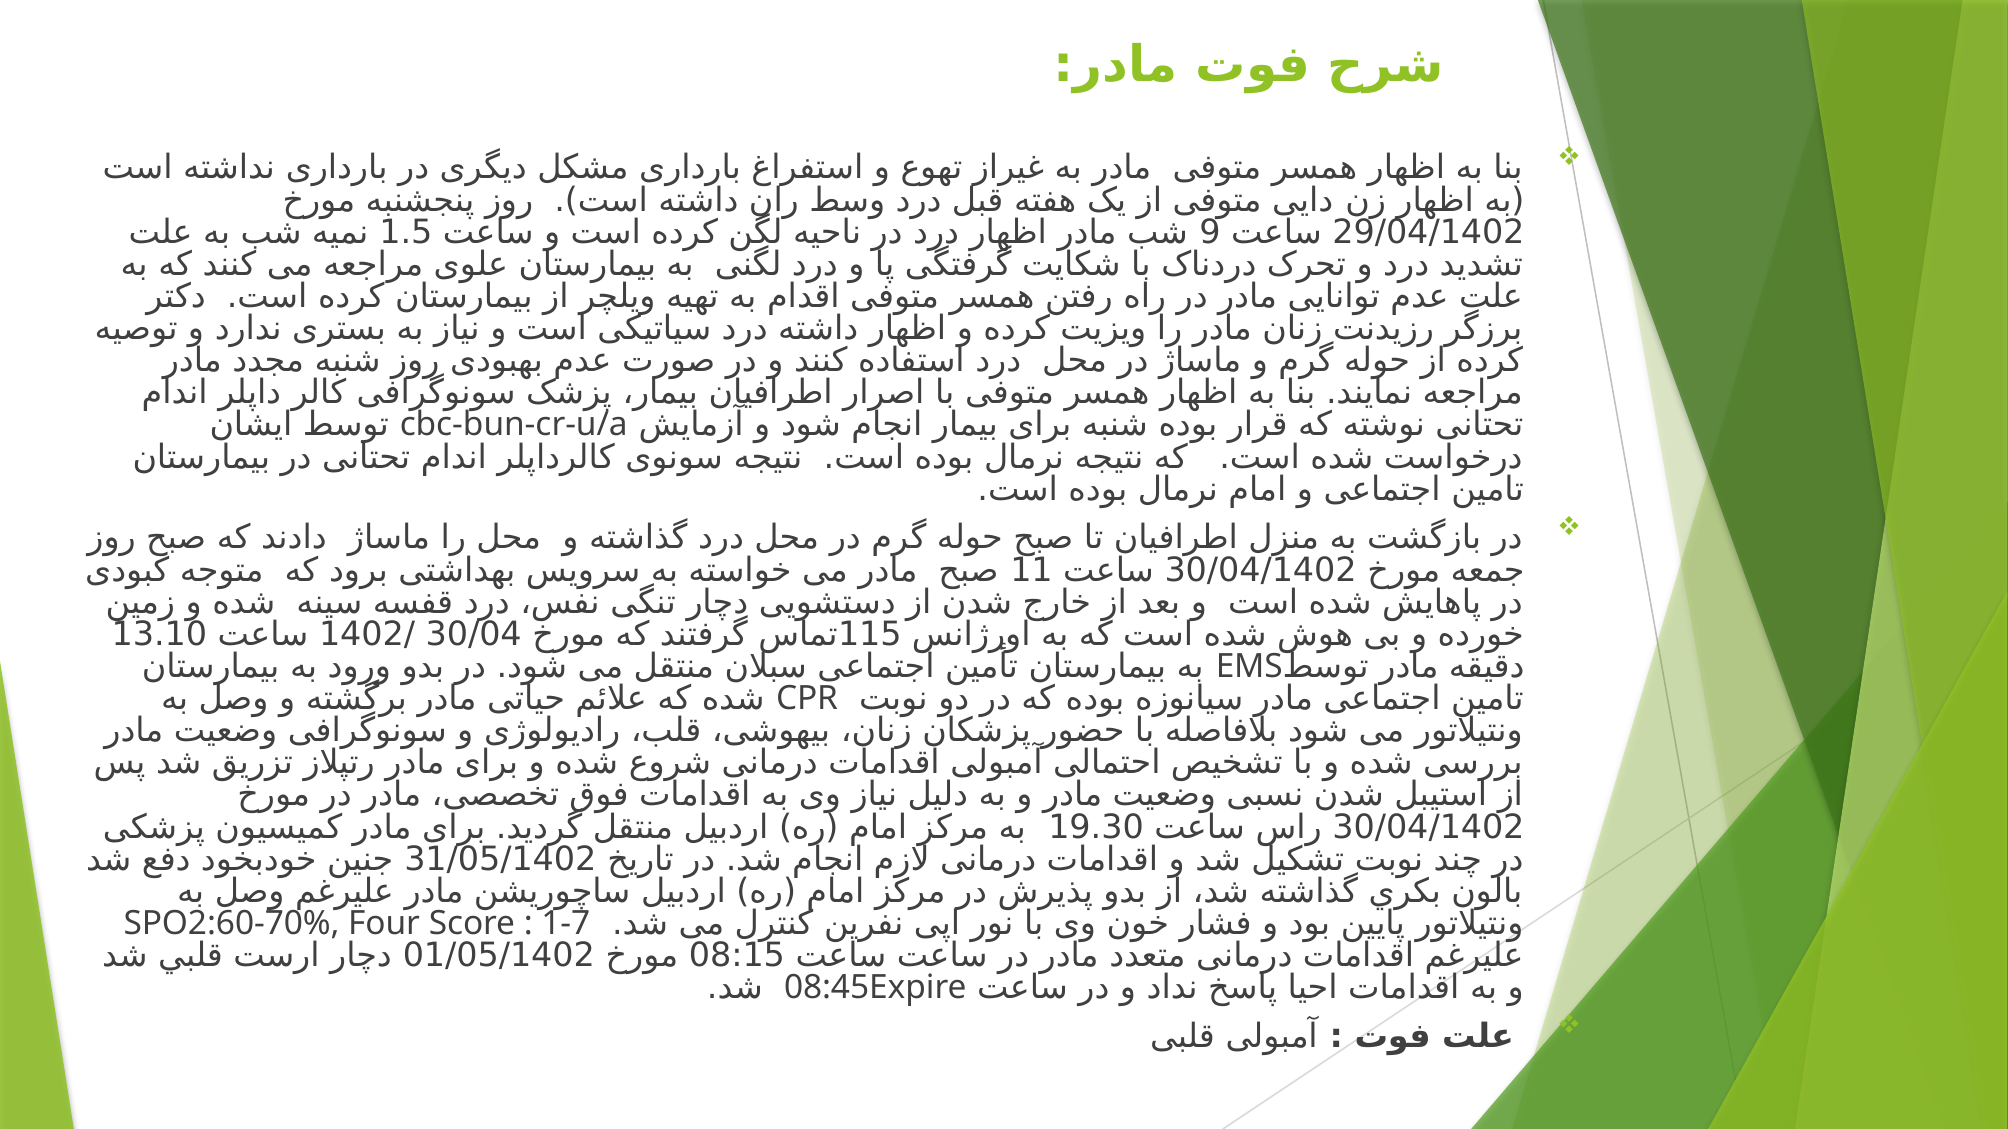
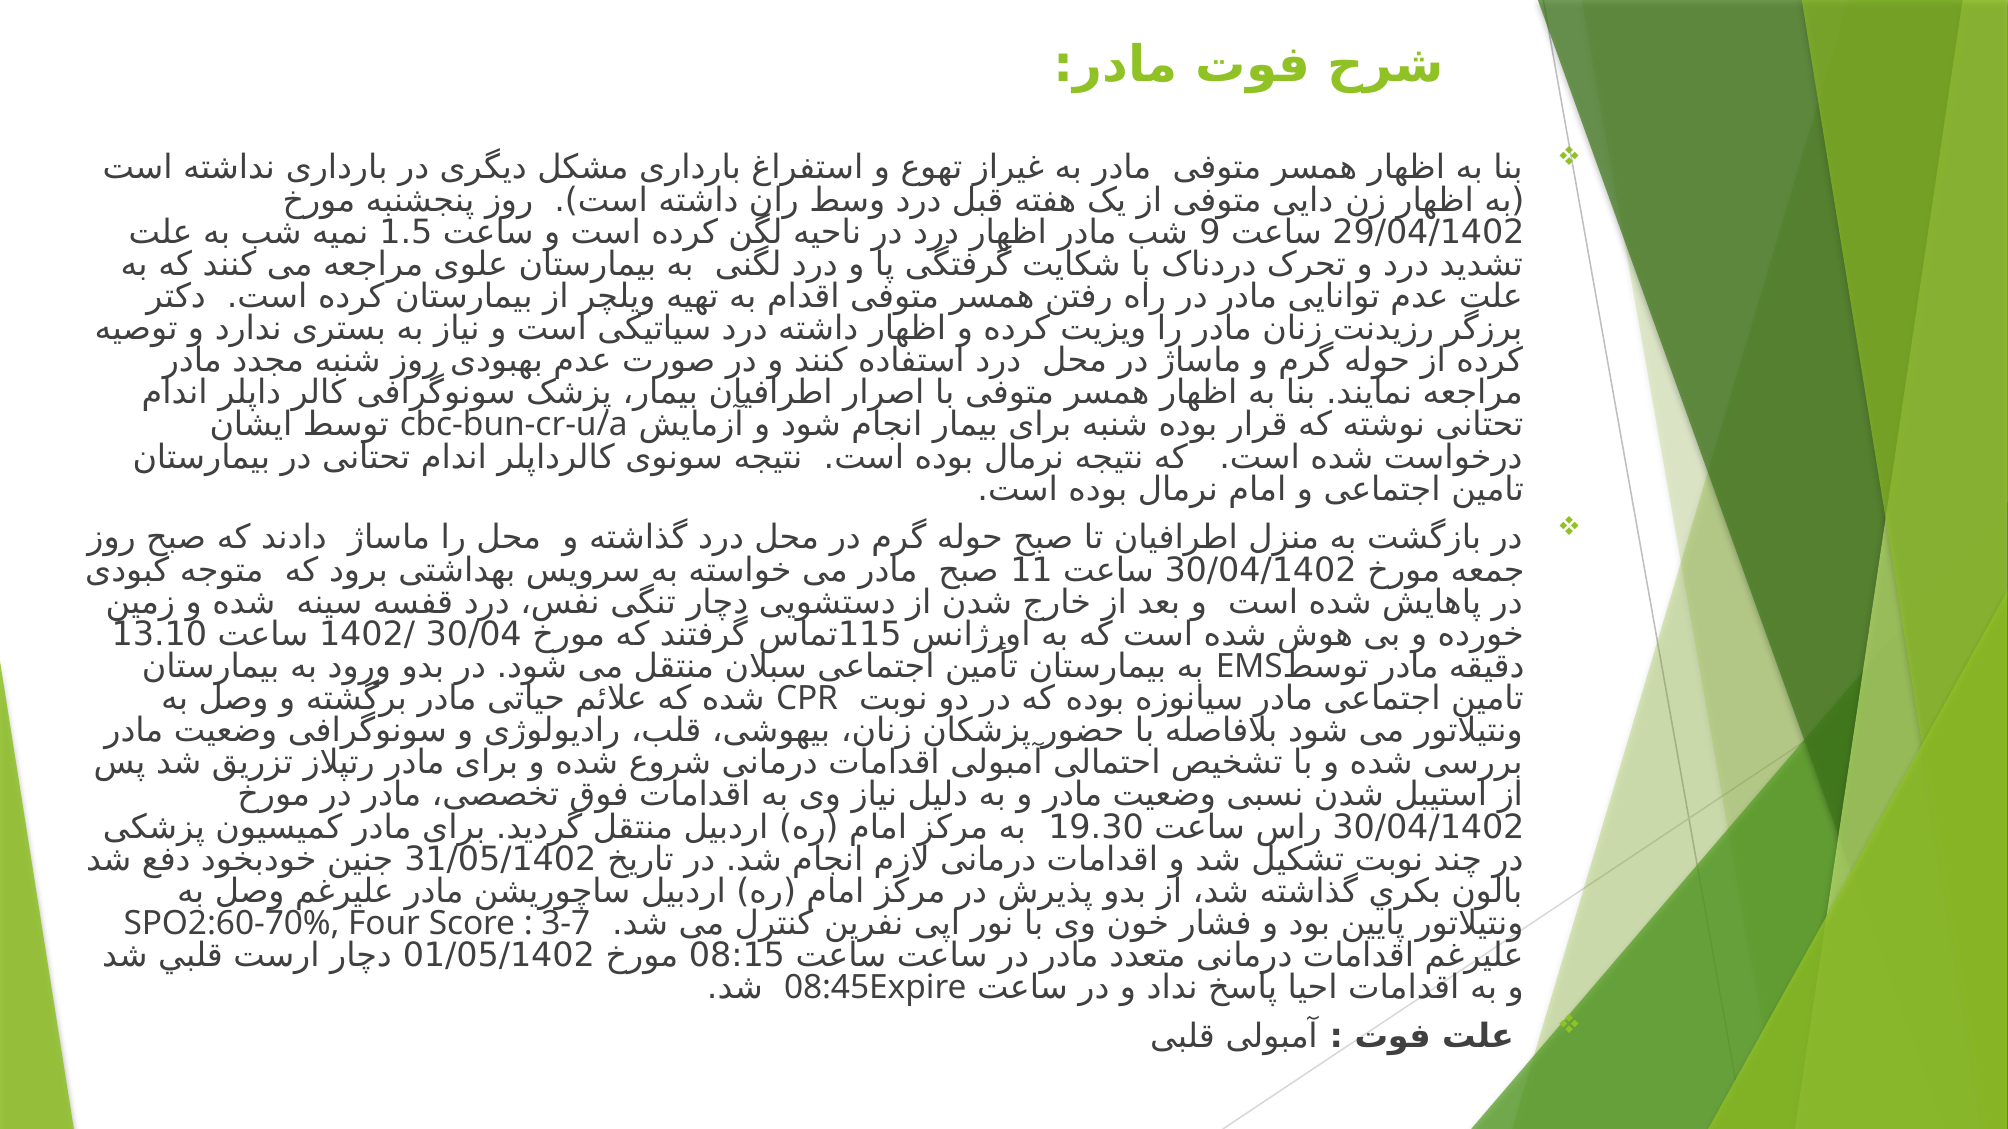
1-7: 1-7 -> 3-7 (566, 924)
